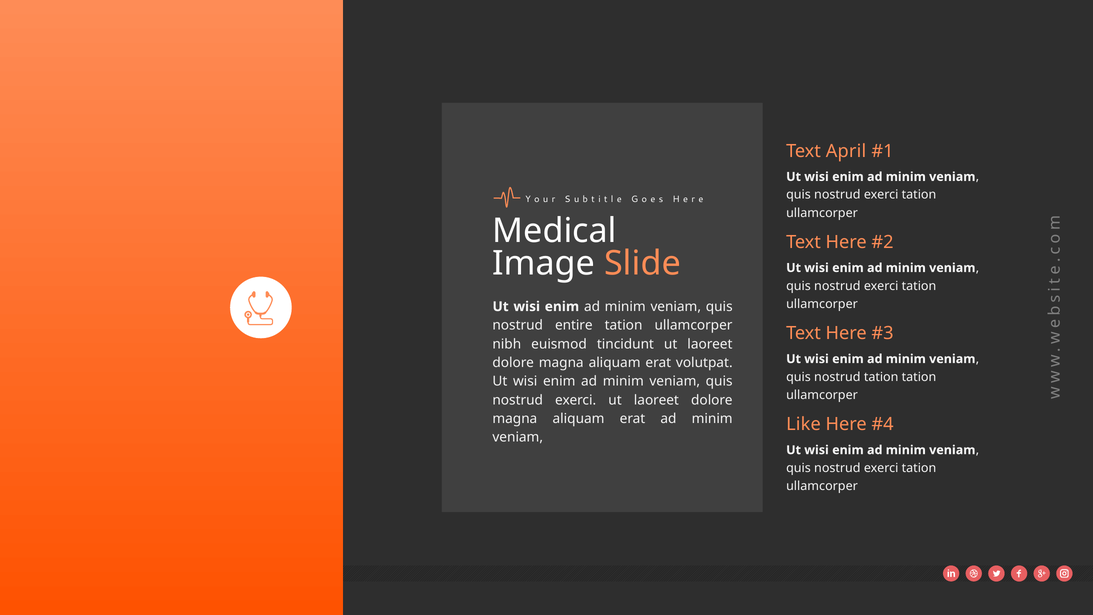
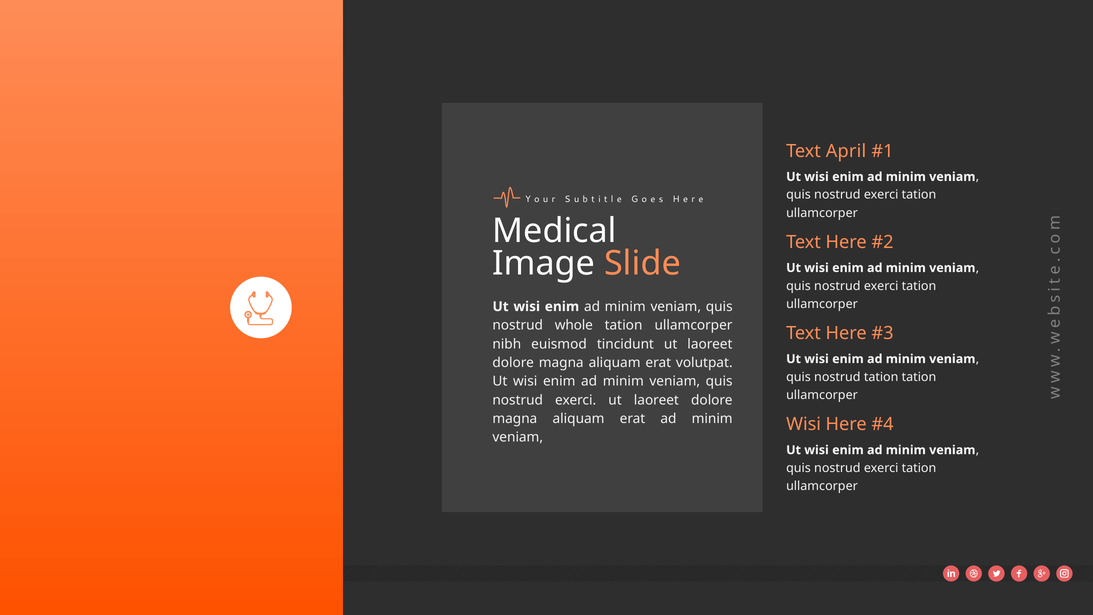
entire: entire -> whole (574, 325)
Like: Like -> Wisi (804, 424)
